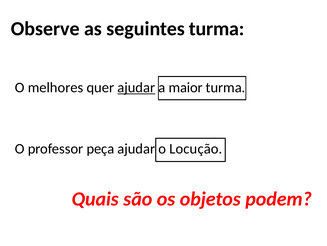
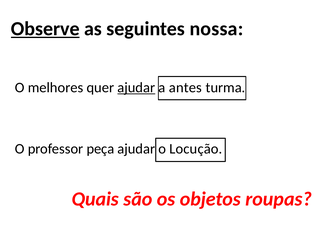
Observe underline: none -> present (45, 29)
seguintes turma: turma -> nossa (216, 29)
maior: maior -> antes (185, 87)
podem: podem -> roupas (279, 198)
